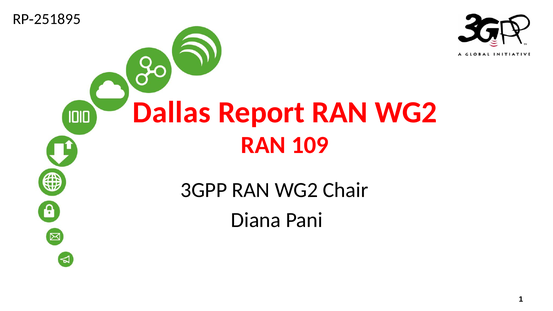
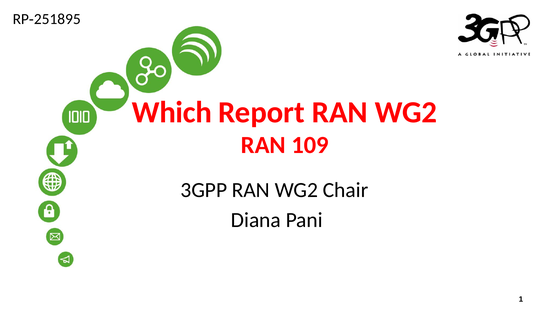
Dallas: Dallas -> Which (172, 112)
